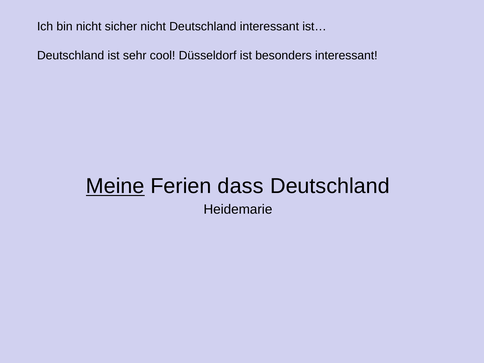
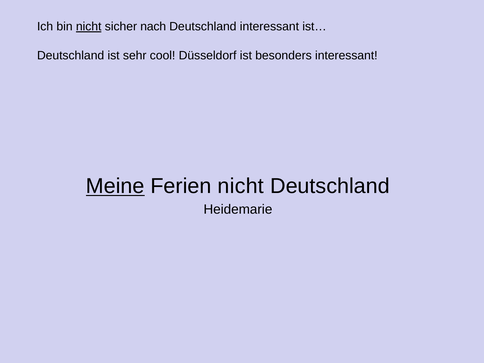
nicht underline: none -> present (89, 27)
sicher nicht: nicht -> nach (153, 27)
Ferien dass: dass -> nicht (241, 186)
